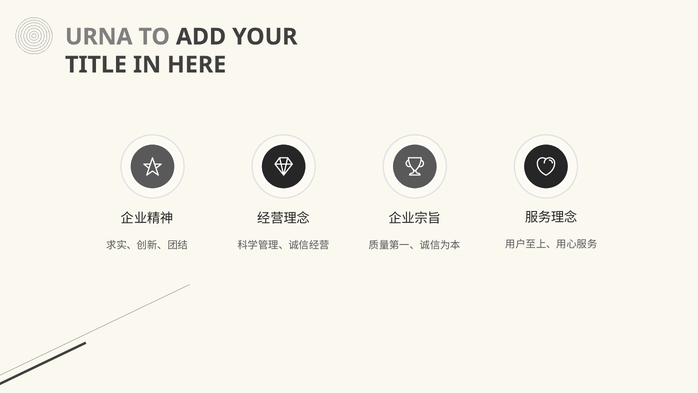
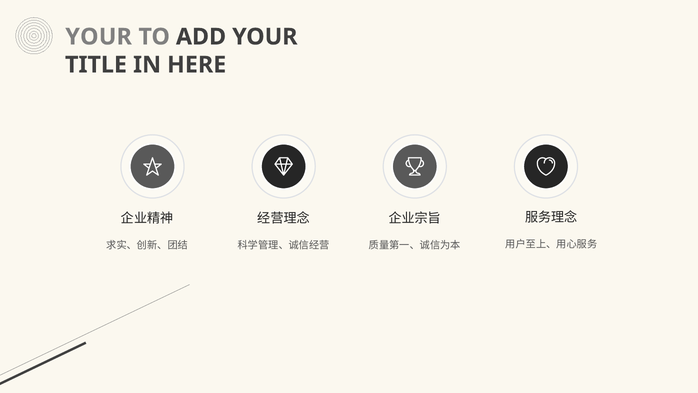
URNA: URNA -> YOUR (99, 37)
